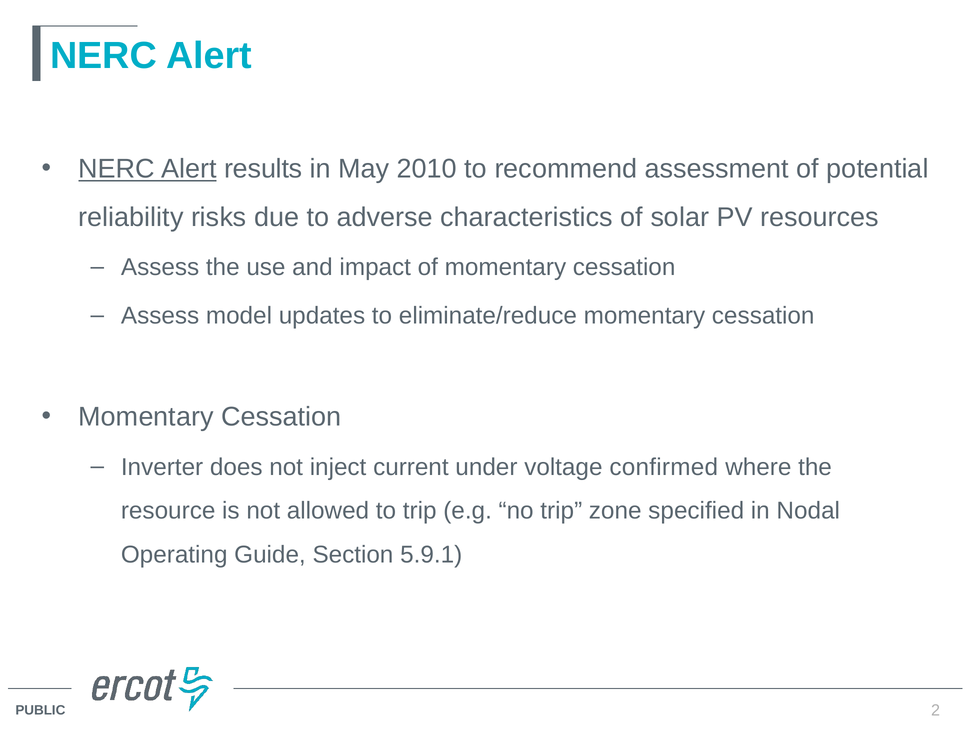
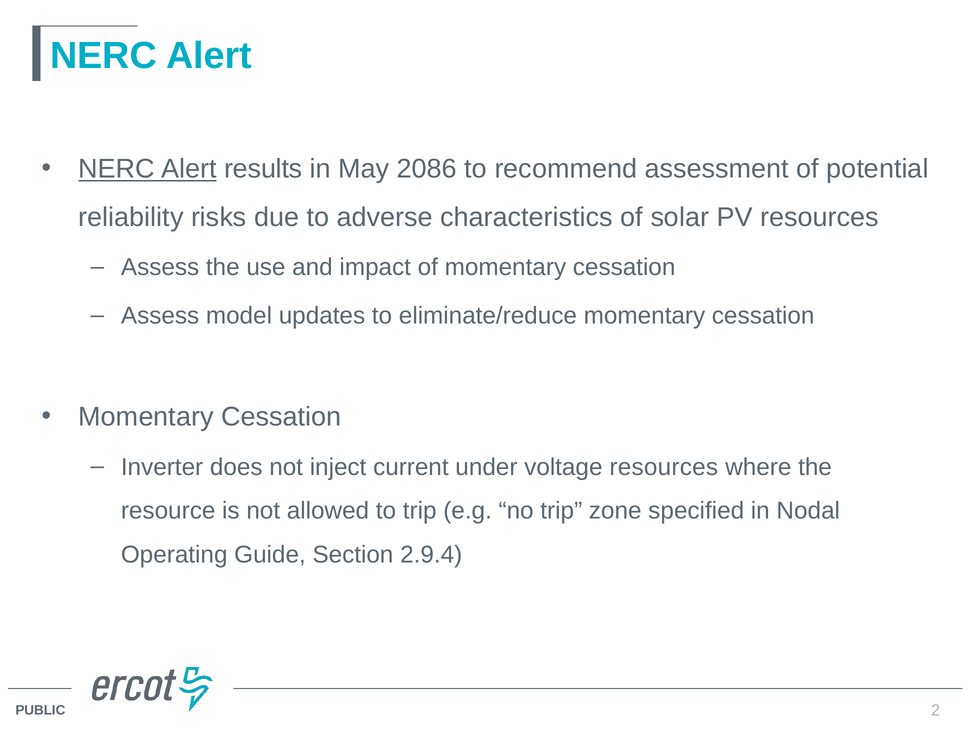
2010: 2010 -> 2086 (427, 169)
voltage confirmed: confirmed -> resources (664, 467)
5.9.1: 5.9.1 -> 2.9.4 (431, 555)
